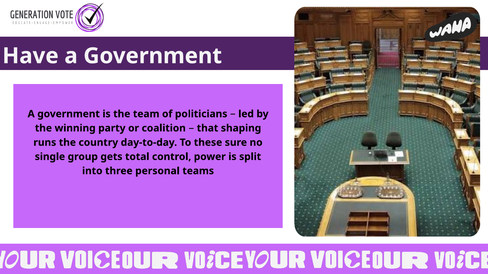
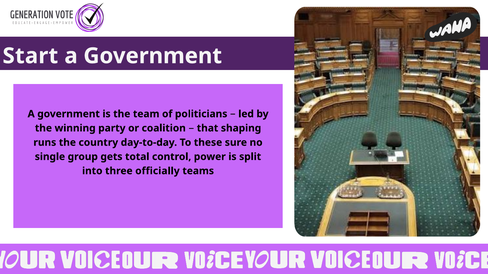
Have: Have -> Start (30, 56)
personal: personal -> officially (157, 171)
